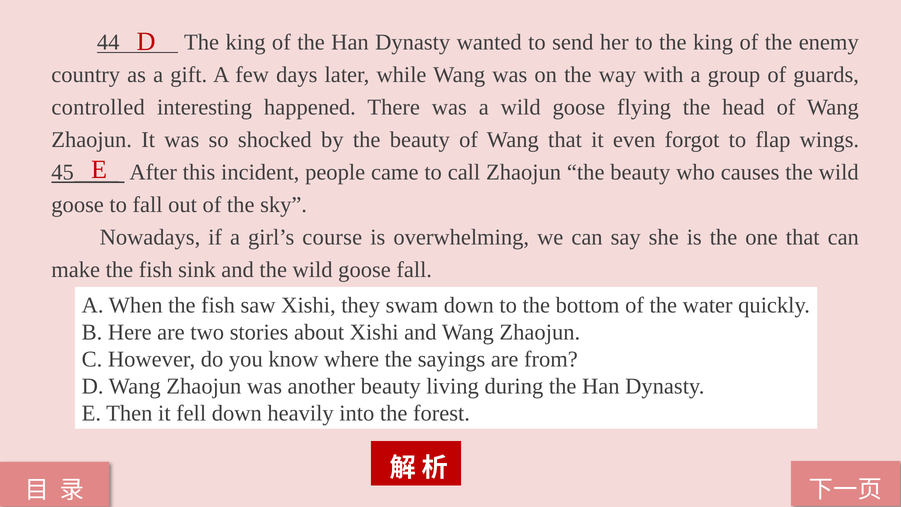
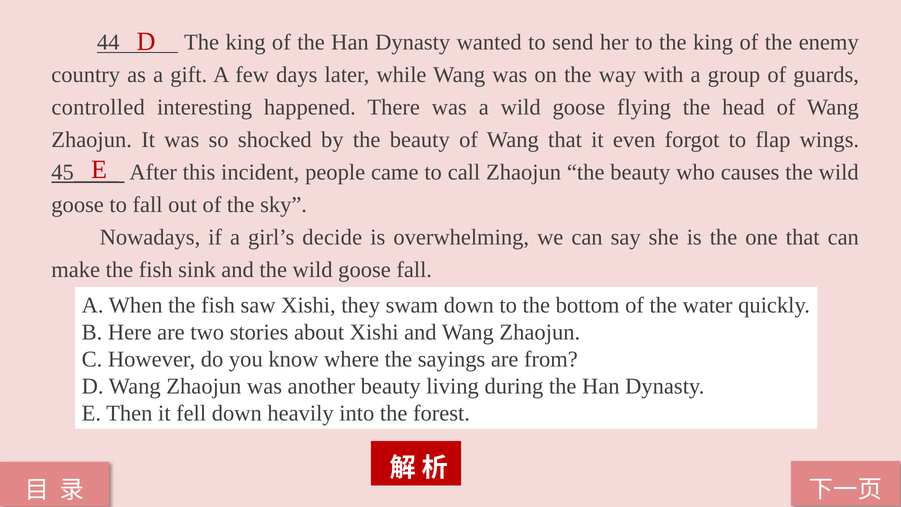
course: course -> decide (332, 237)
